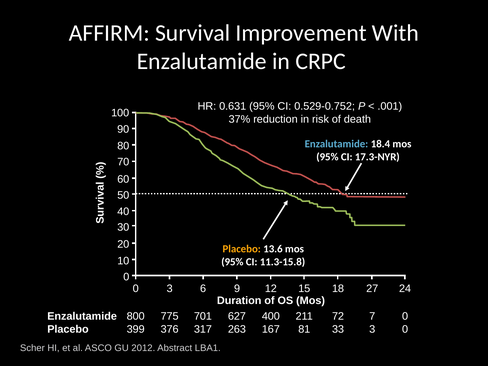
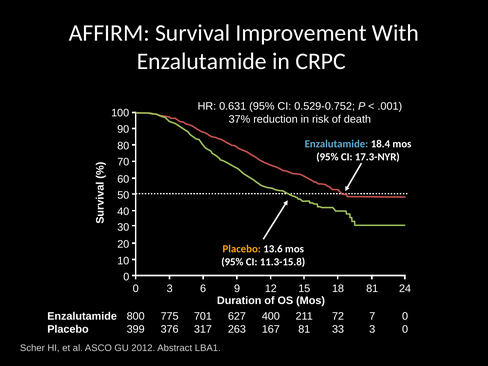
18 27: 27 -> 81 (372, 289)
